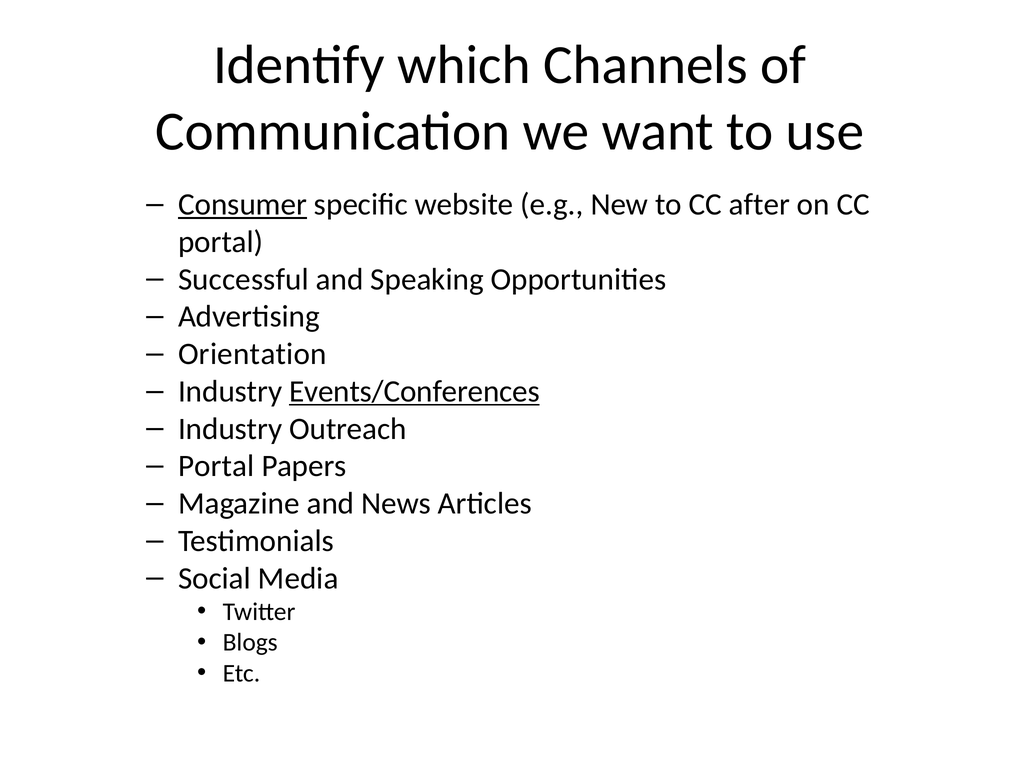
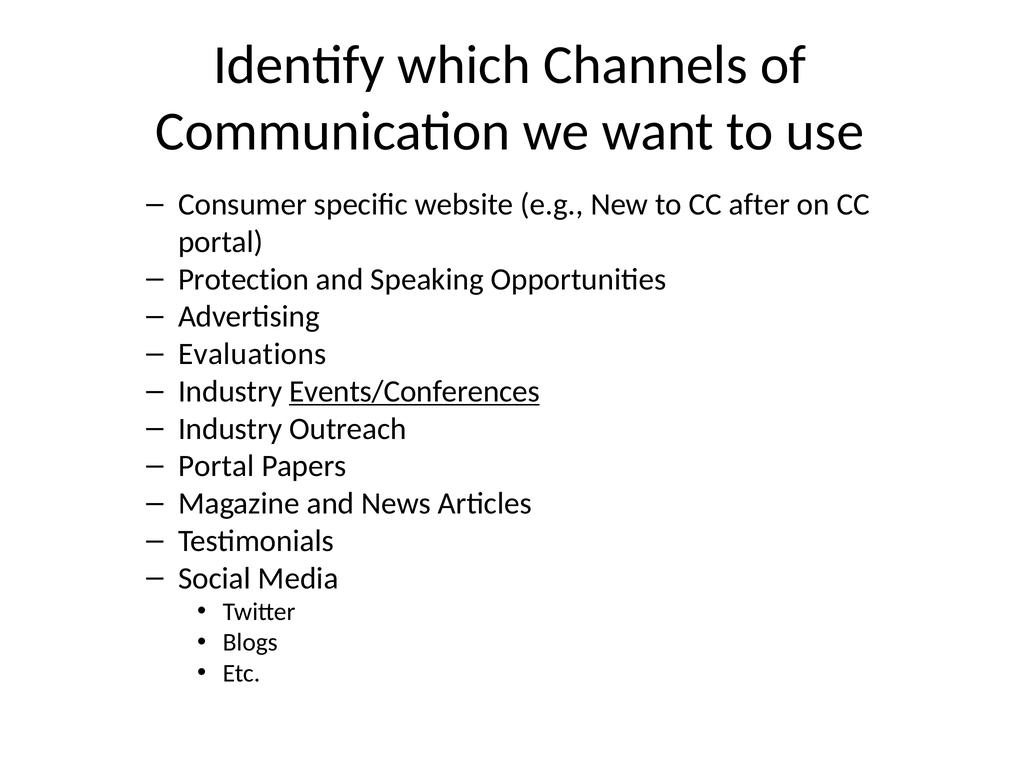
Consumer underline: present -> none (243, 204)
Successful: Successful -> Protection (244, 279)
Orientation: Orientation -> Evaluations (252, 354)
